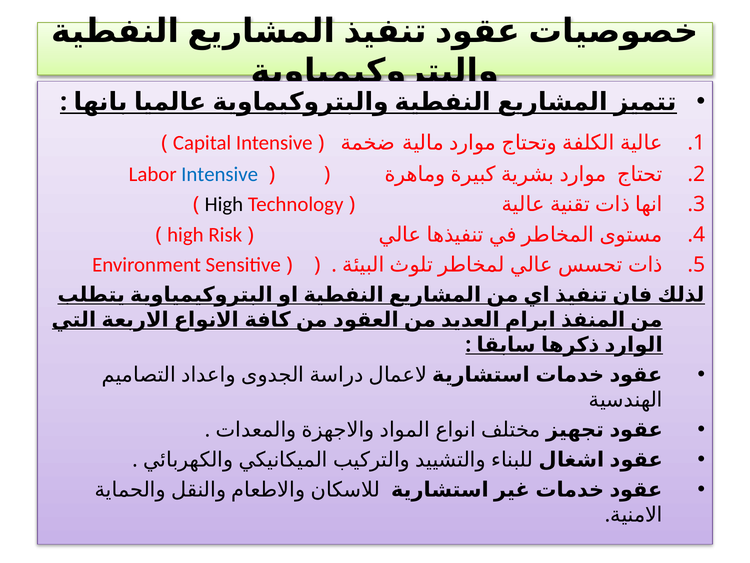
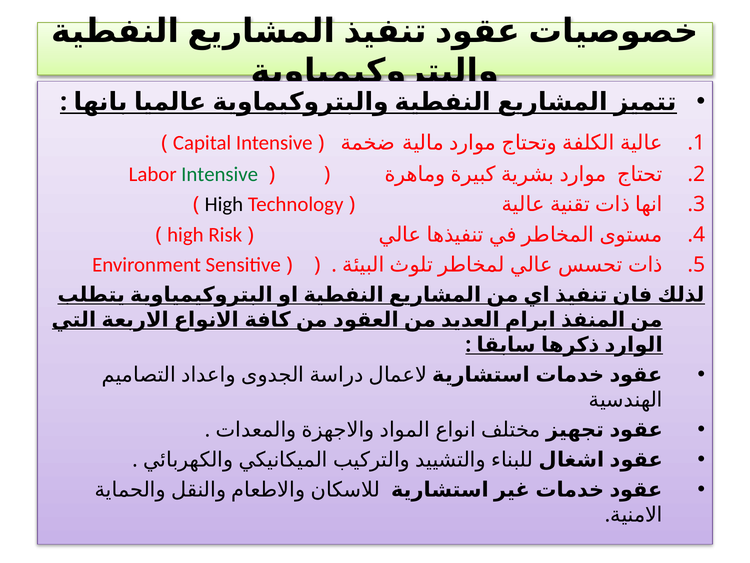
Intensive colour: blue -> green (220, 174)
